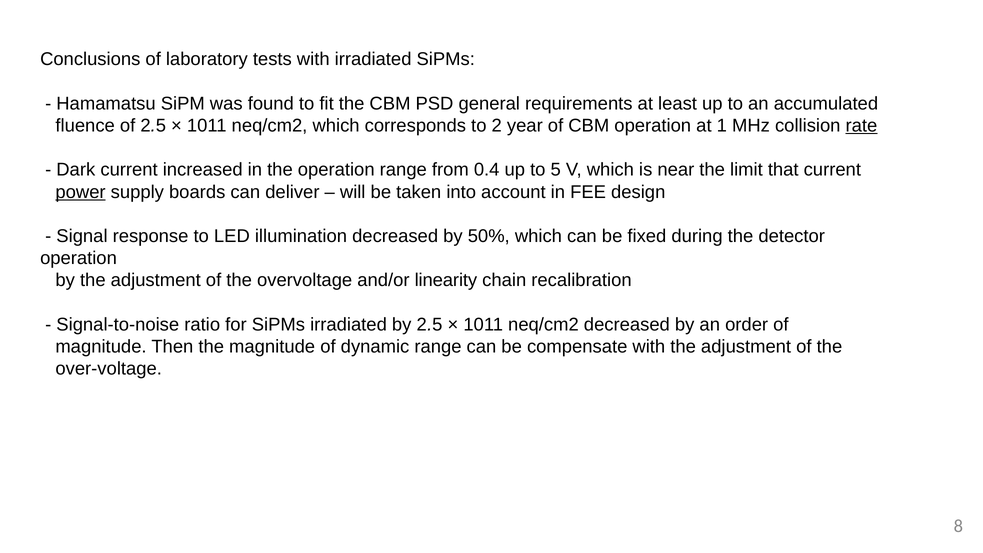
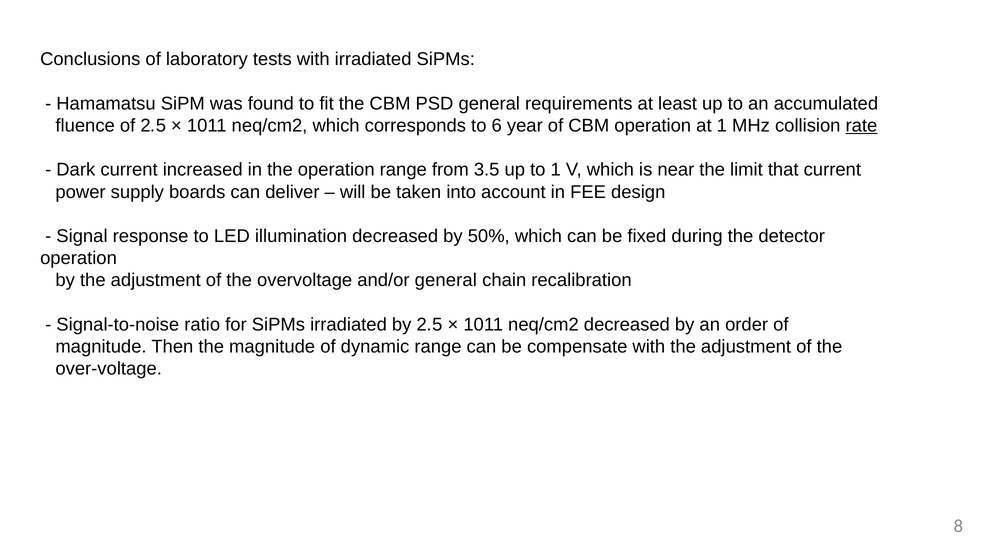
2: 2 -> 6 (497, 126)
0.4: 0.4 -> 3.5 (487, 170)
to 5: 5 -> 1 (556, 170)
power underline: present -> none (81, 192)
and/or linearity: linearity -> general (446, 280)
